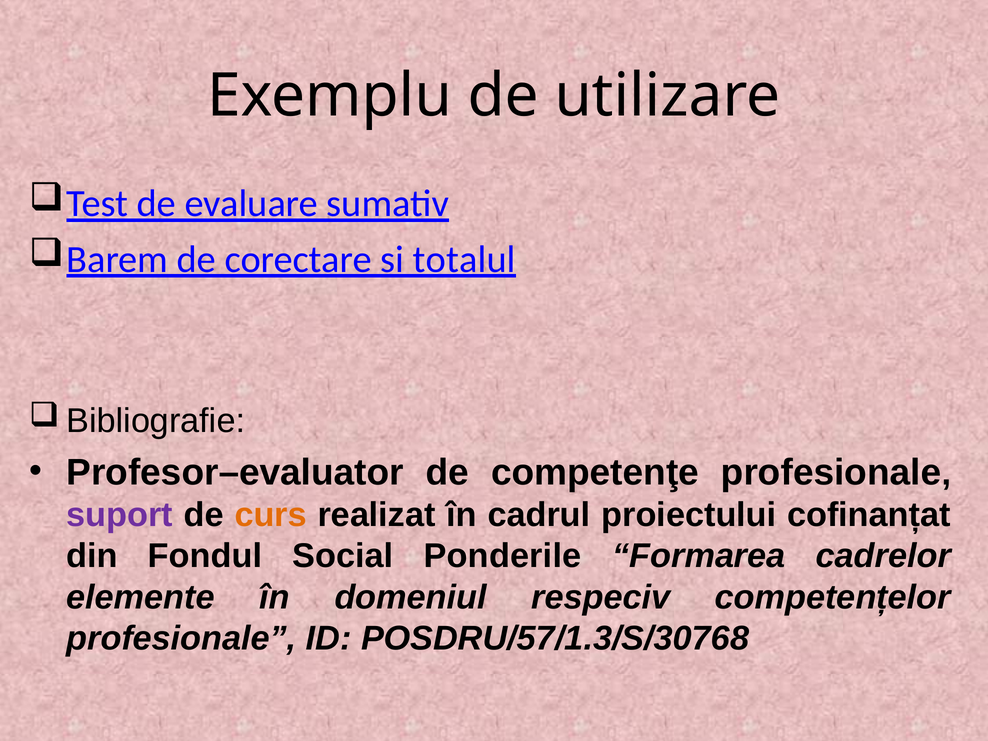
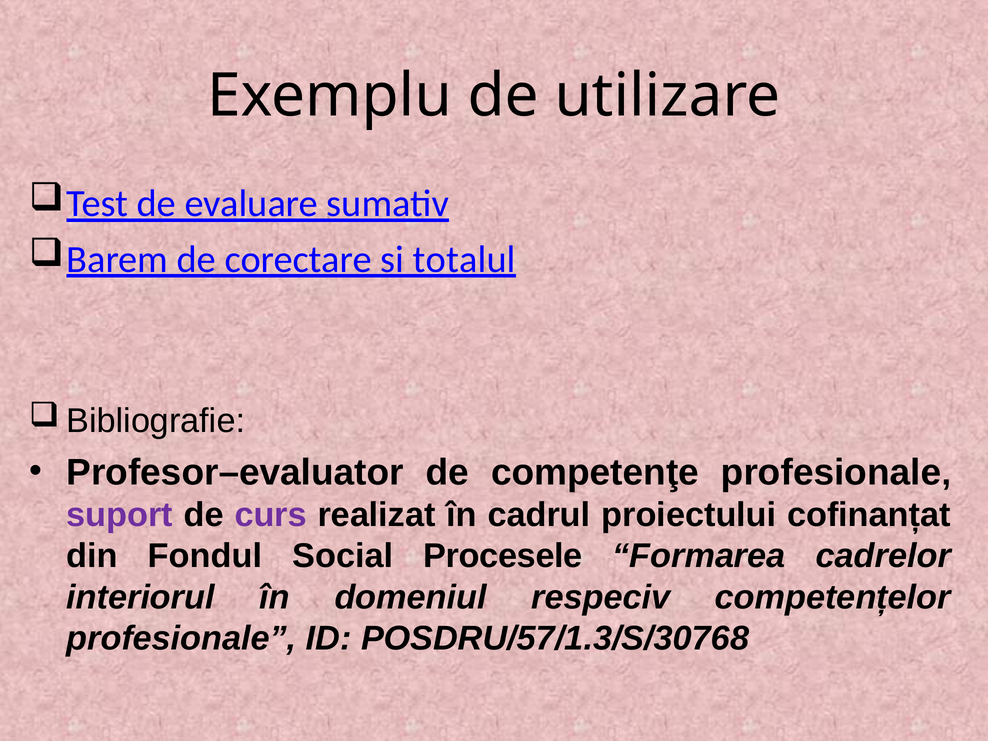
curs colour: orange -> purple (271, 515)
Ponderile: Ponderile -> Procesele (503, 556)
elemente: elemente -> interiorul (140, 597)
